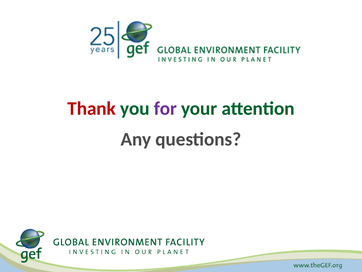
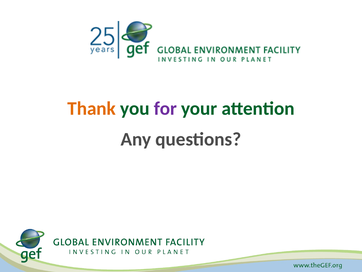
Thank colour: red -> orange (92, 108)
